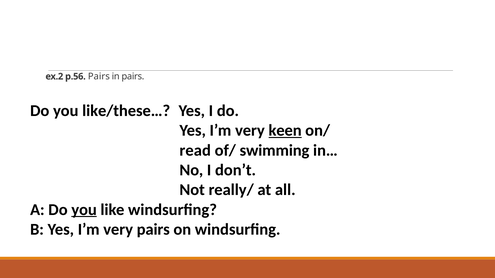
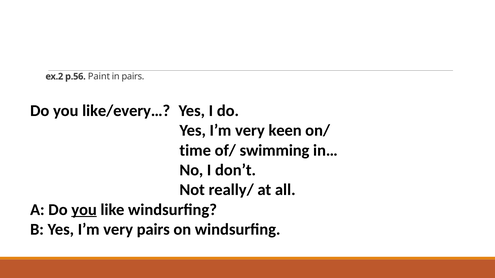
p.56 Pairs: Pairs -> Paint (99, 77)
like/these…: like/these… -> like/every… (126, 111)
keen underline: present -> none (285, 131)
read: read -> time (195, 150)
